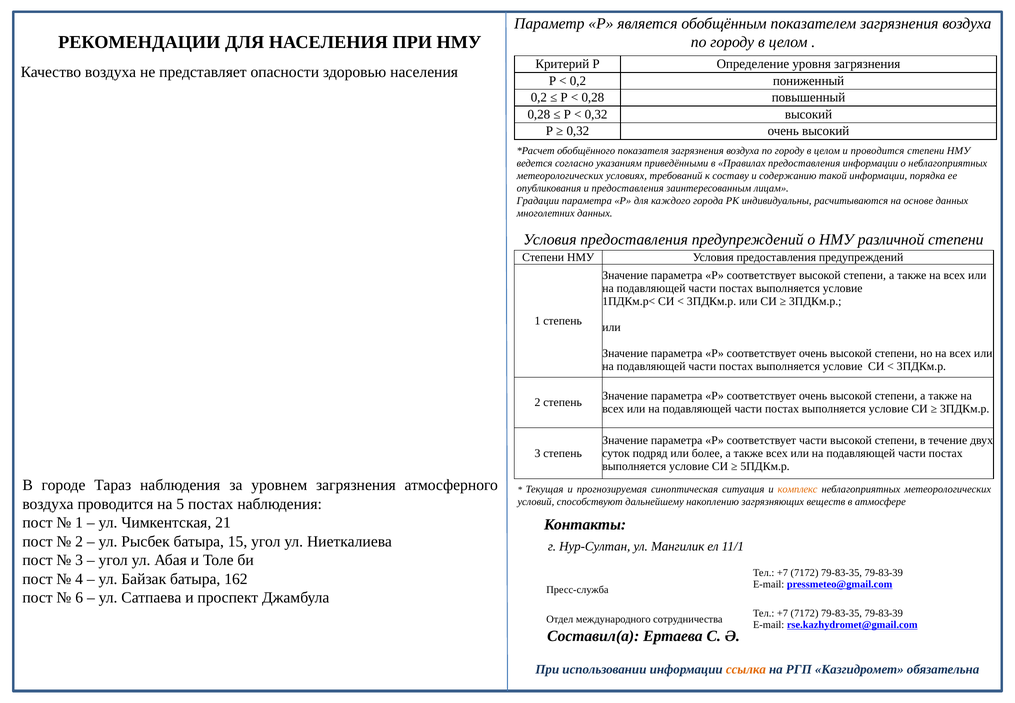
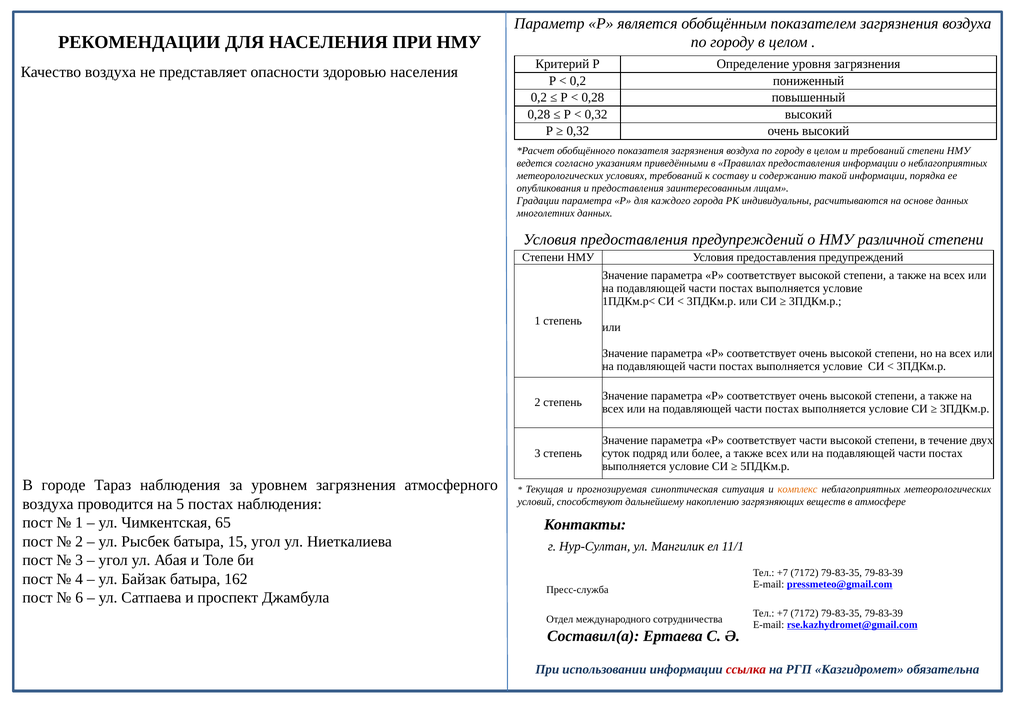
и проводится: проводится -> требований (877, 151)
21: 21 -> 65 (223, 523)
ссылка colour: orange -> red (746, 669)
